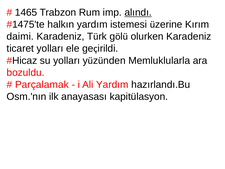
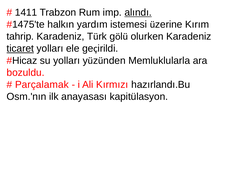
1465: 1465 -> 1411 (26, 12)
daimi: daimi -> tahrip (20, 36)
ticaret underline: none -> present (20, 48)
Ali Yardım: Yardım -> Kırmızı (112, 84)
